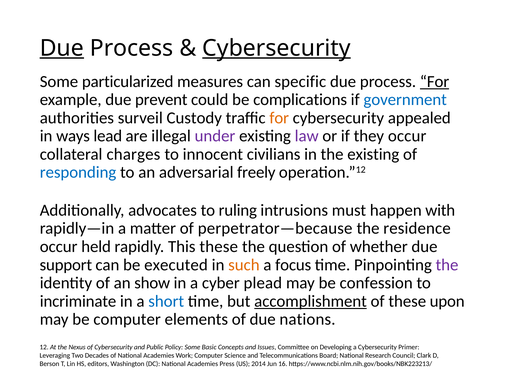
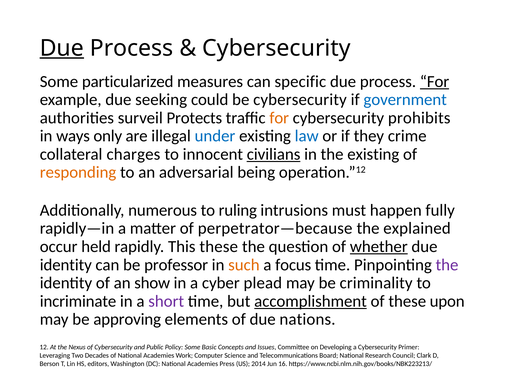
Cybersecurity underline: present -> none (276, 48)
prevent: prevent -> seeking (161, 100)
be complications: complications -> cybersecurity (300, 100)
Custody: Custody -> Protects (194, 118)
appealed: appealed -> prohibits (419, 118)
lead: lead -> only (108, 136)
under colour: purple -> blue (215, 136)
law colour: purple -> blue (307, 136)
they occur: occur -> crime (407, 136)
civilians underline: none -> present (274, 154)
responding colour: blue -> orange (78, 172)
freely: freely -> being (256, 172)
advocates: advocates -> numerous (163, 210)
with: with -> fully (440, 210)
residence: residence -> explained (417, 228)
whether underline: none -> present (379, 246)
support: support -> identity (66, 265)
executed: executed -> professor (176, 265)
confession: confession -> criminality (376, 283)
short colour: blue -> purple (166, 301)
be computer: computer -> approving (127, 319)
